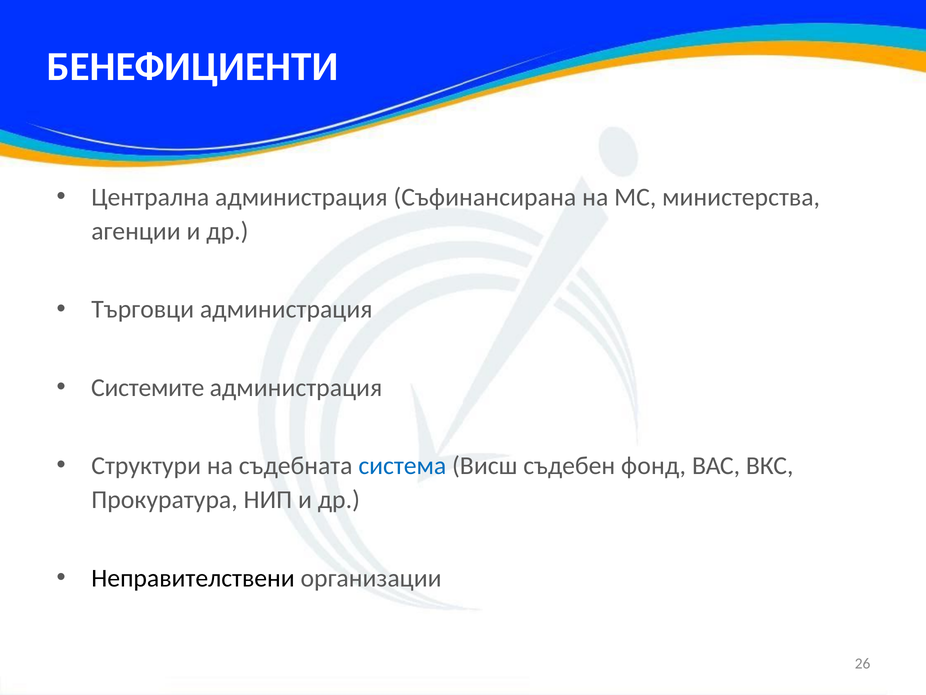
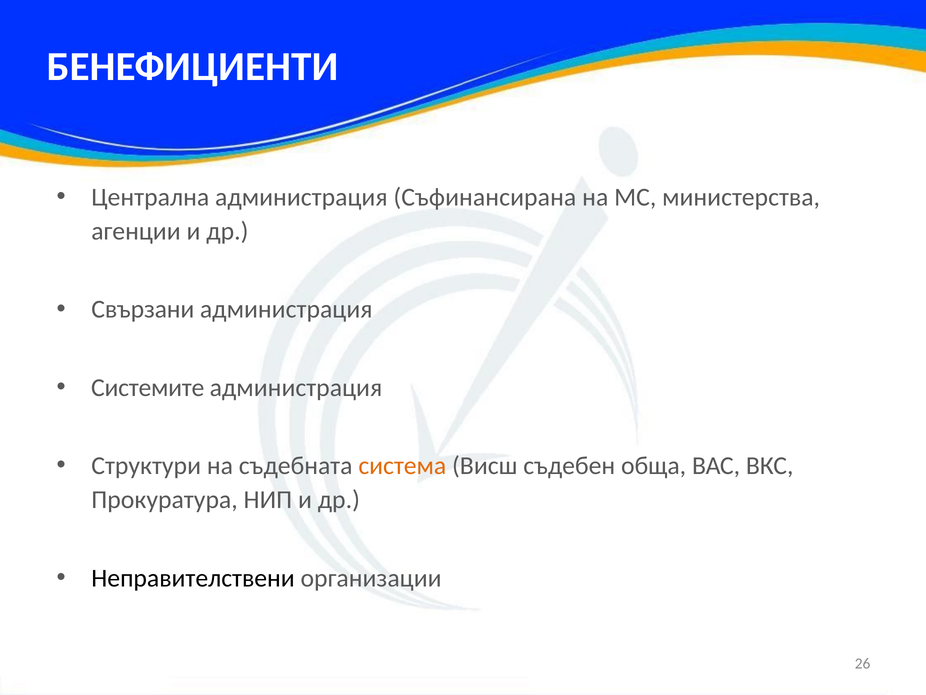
Търговци: Търговци -> Свързани (143, 309)
система colour: blue -> orange (402, 466)
фонд: фонд -> обща (654, 466)
